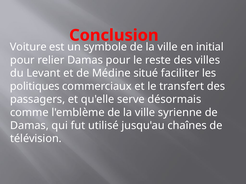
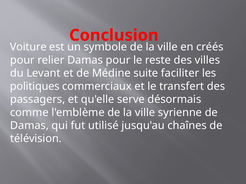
initial: initial -> créés (210, 47)
situé: situé -> suite (146, 73)
